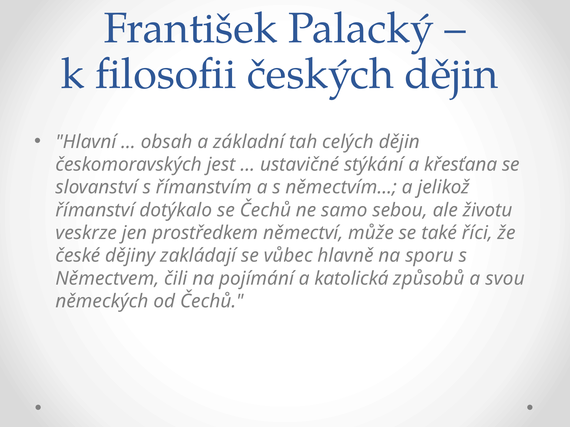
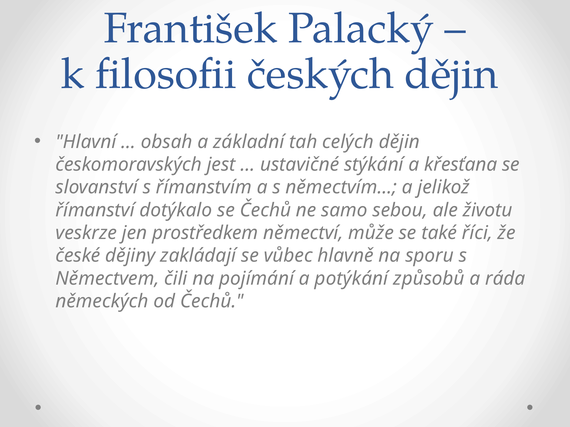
katolická: katolická -> potýkání (351, 279)
svou: svou -> ráda (505, 279)
